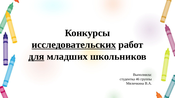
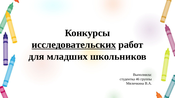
для underline: present -> none (36, 57)
